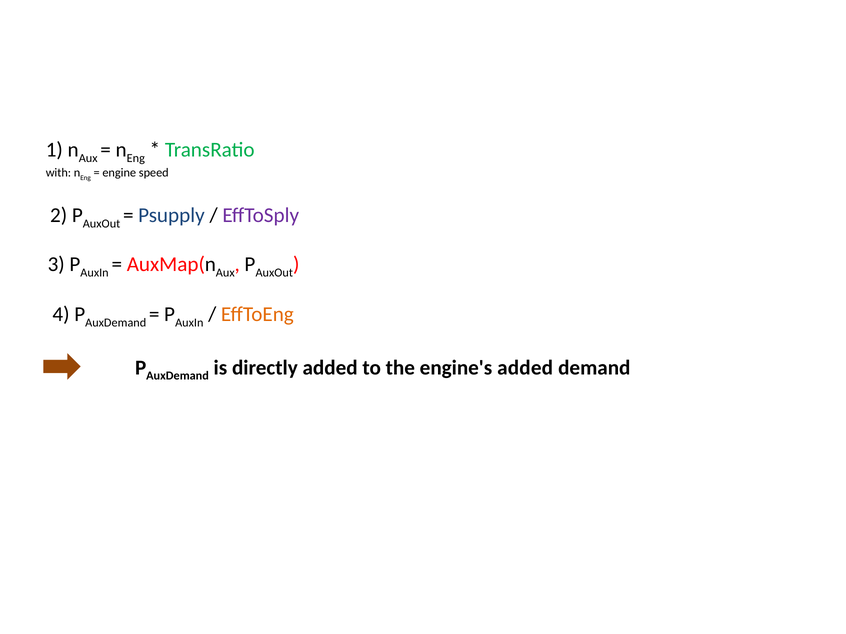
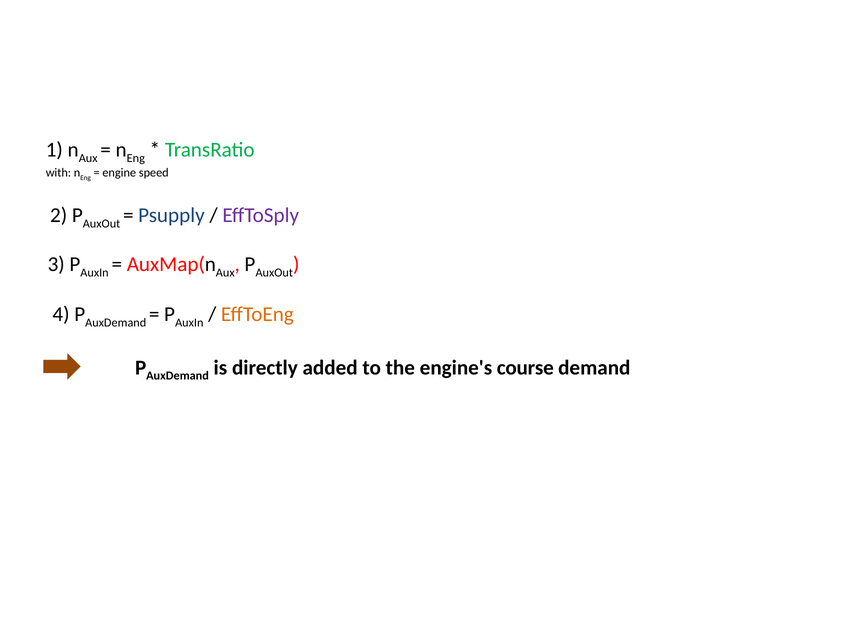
engine's added: added -> course (525, 368)
